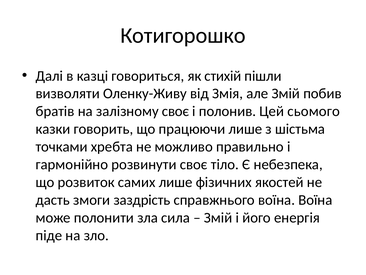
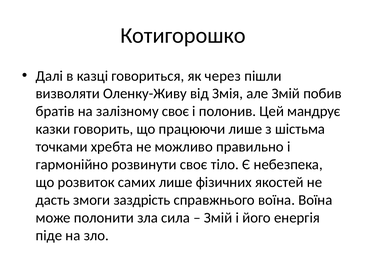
стихій: стихій -> через (223, 76)
сьомого: сьомого -> мандрує (314, 111)
